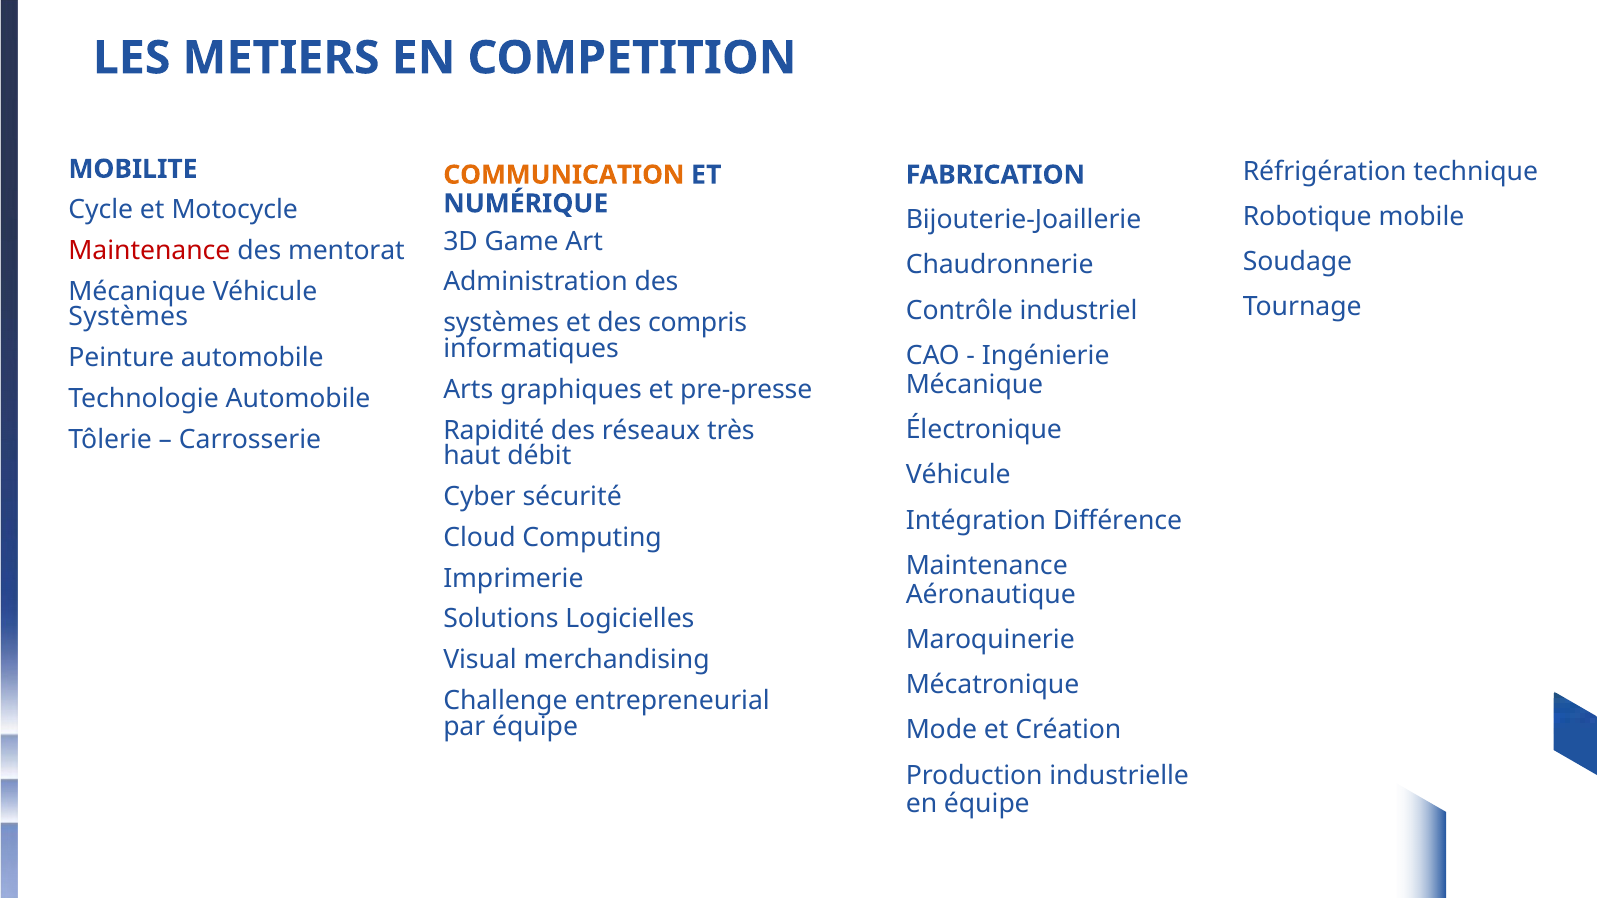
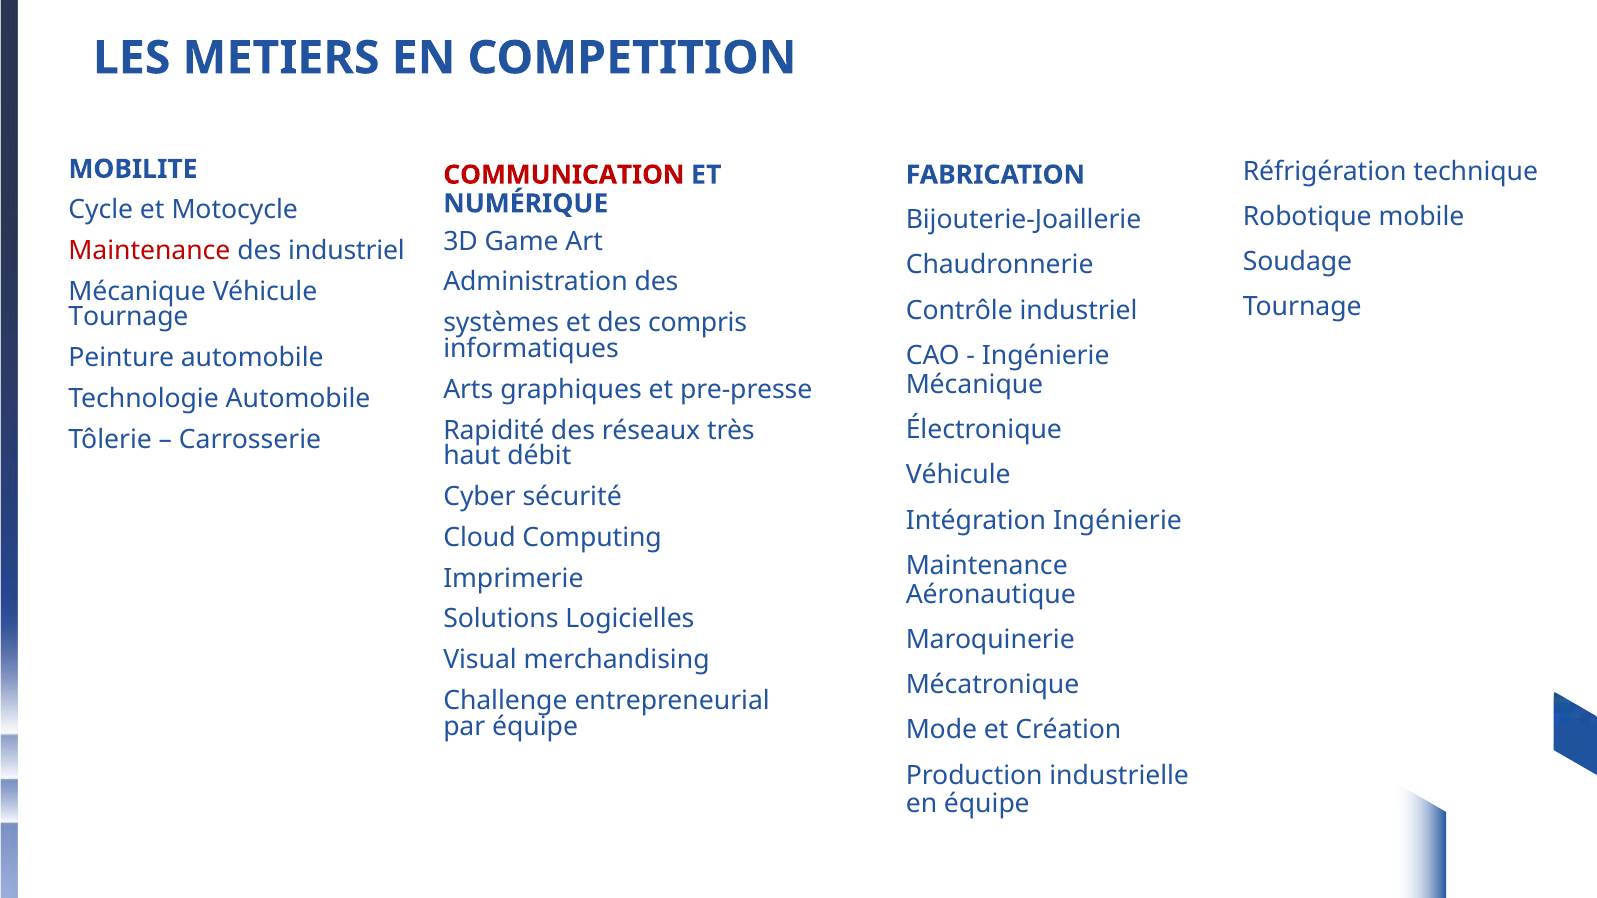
COMMUNICATION colour: orange -> red (564, 175)
des mentorat: mentorat -> industriel (346, 251)
Systèmes: Systèmes -> Tournage (128, 317)
Intégration Différence: Différence -> Ingénierie (1117, 520)
